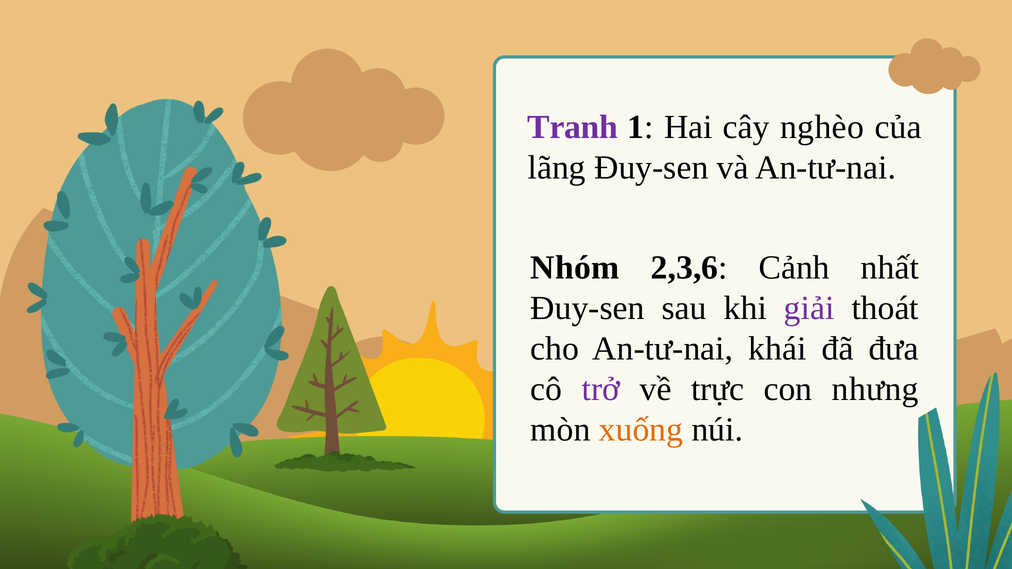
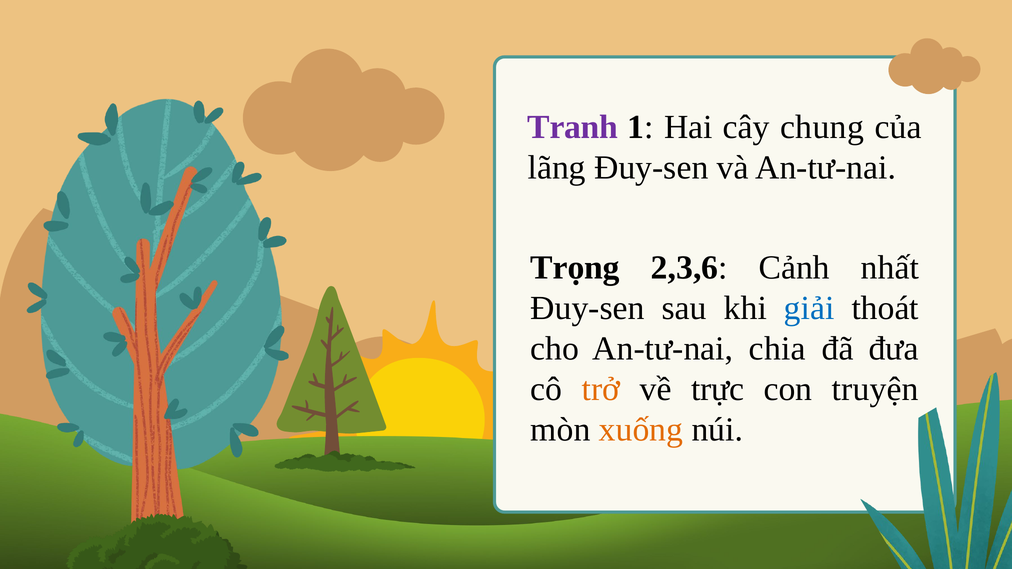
nghèo: nghèo -> chung (822, 127)
Nhóm: Nhóm -> Trọng (575, 268)
giải colour: purple -> blue (809, 308)
khái: khái -> chia (777, 349)
trở colour: purple -> orange (601, 389)
nhưng: nhưng -> truyện (875, 389)
